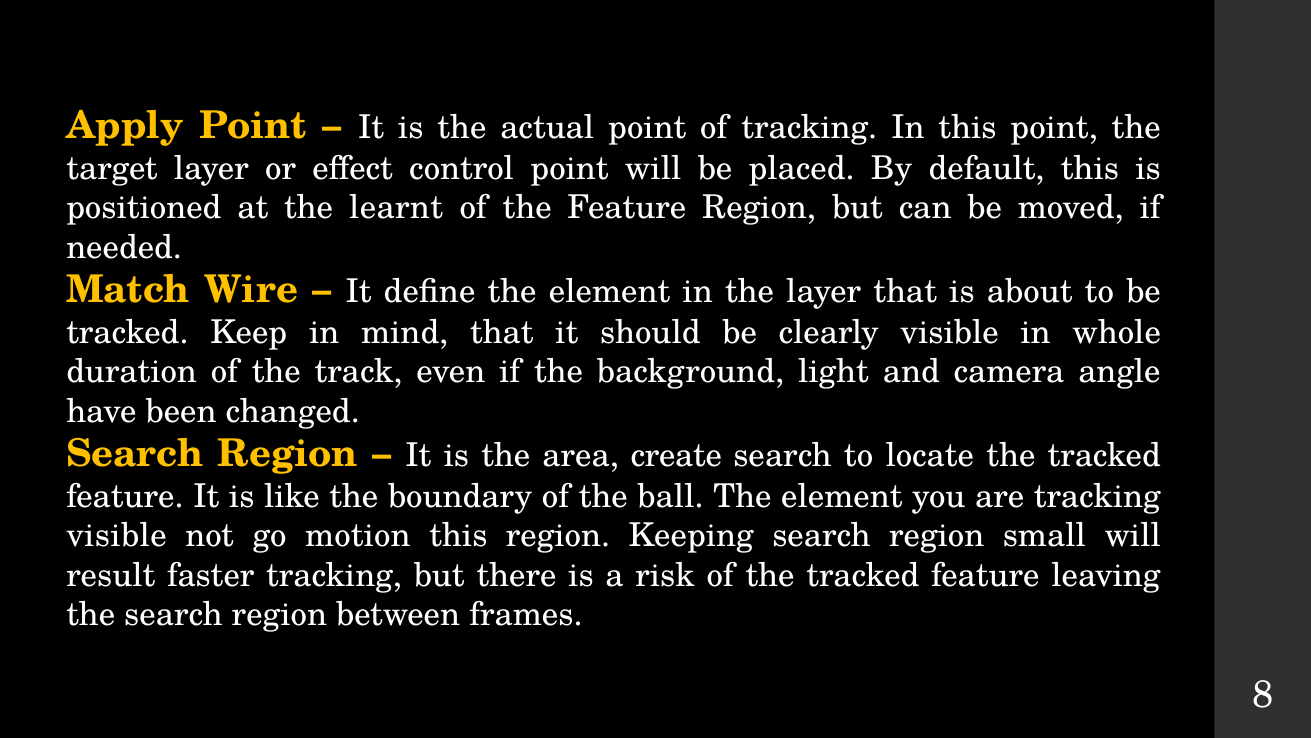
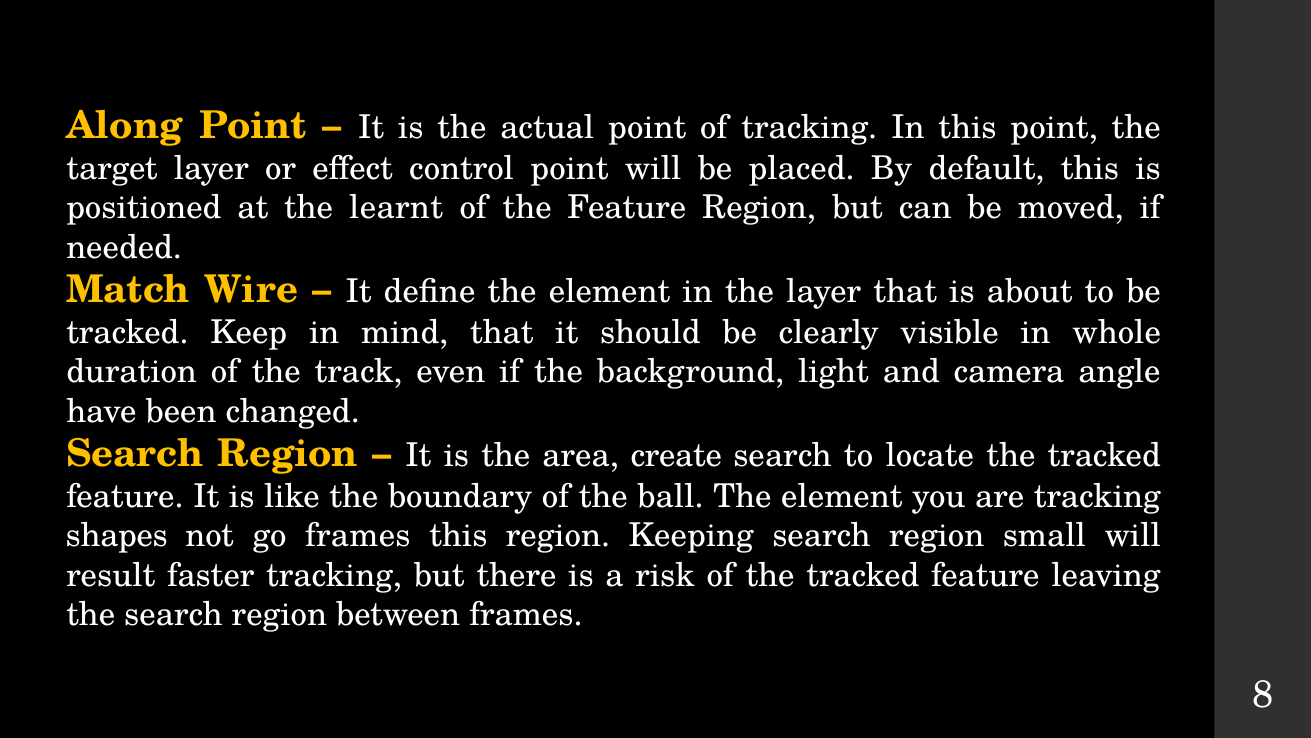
Apply: Apply -> Along (125, 126)
visible: visible -> shapes (117, 535)
go motion: motion -> frames (358, 535)
